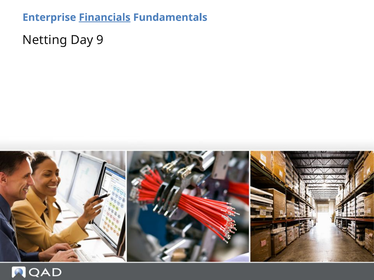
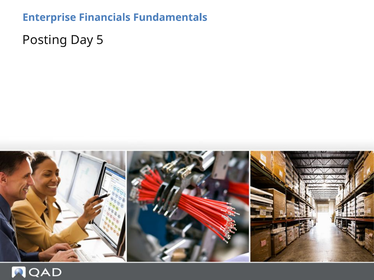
Financials underline: present -> none (105, 17)
Netting: Netting -> Posting (45, 40)
9: 9 -> 5 (100, 40)
